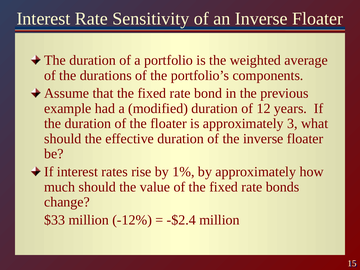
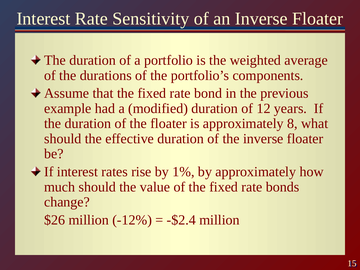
3: 3 -> 8 (292, 124)
$33: $33 -> $26 (55, 220)
